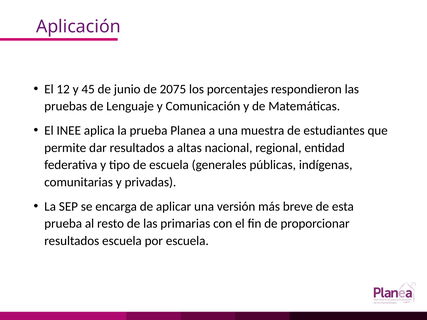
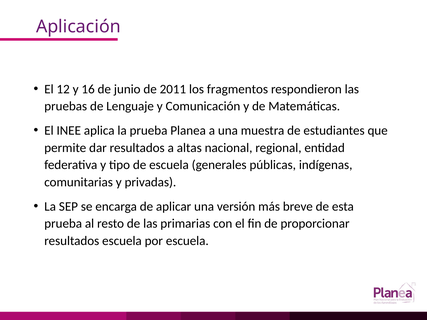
45: 45 -> 16 (88, 89)
2075: 2075 -> 2011 (173, 89)
porcentajes: porcentajes -> fragmentos (237, 89)
